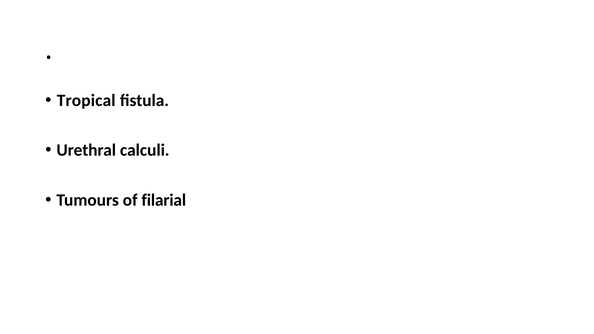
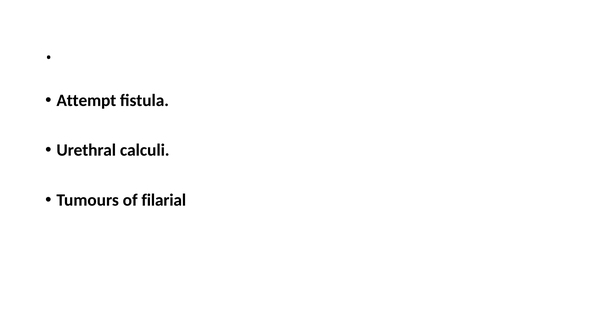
Tropical: Tropical -> Attempt (86, 100)
